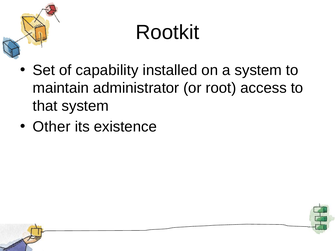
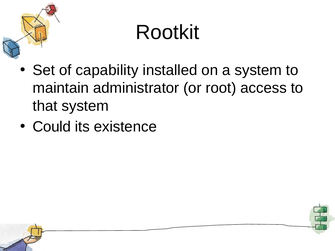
Other: Other -> Could (52, 127)
